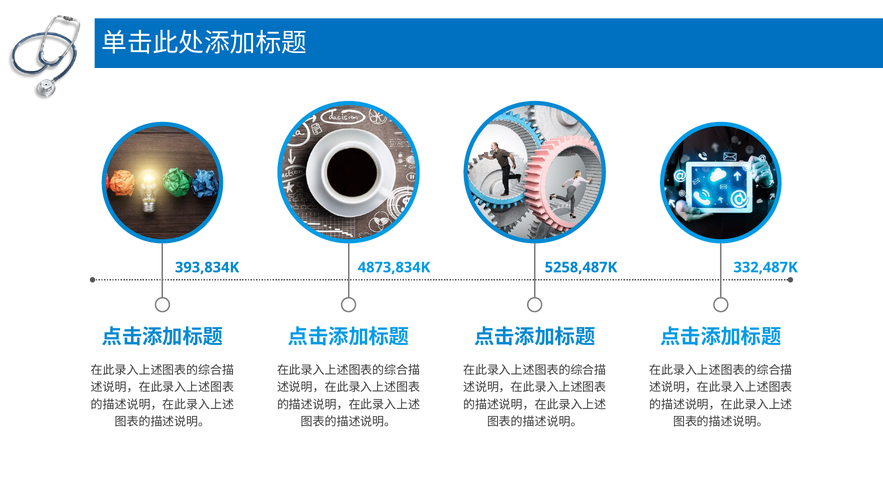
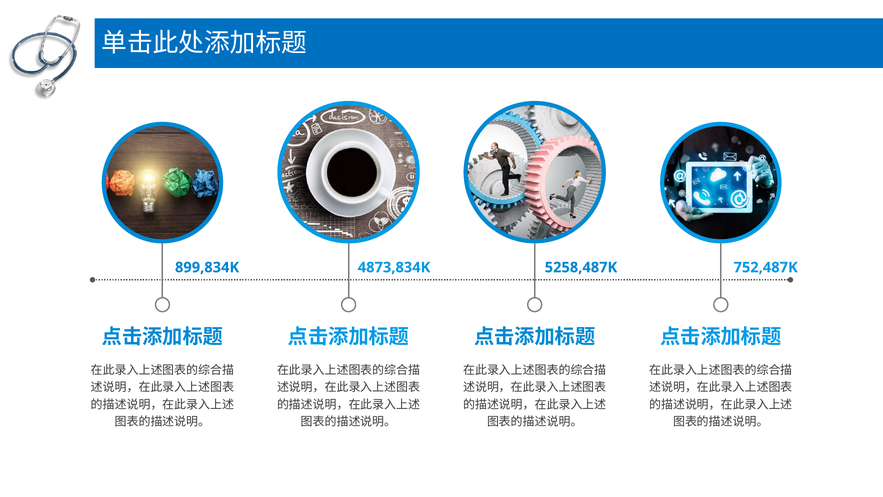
393,834K: 393,834K -> 899,834K (207, 267)
332,487K: 332,487K -> 752,487K (766, 267)
